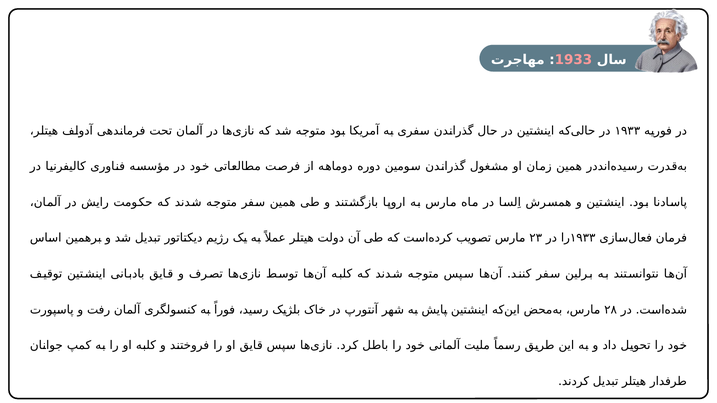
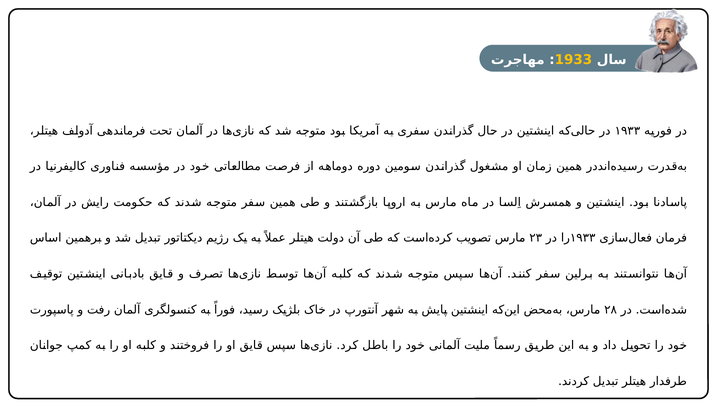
1933 colour: pink -> yellow (573, 60)
